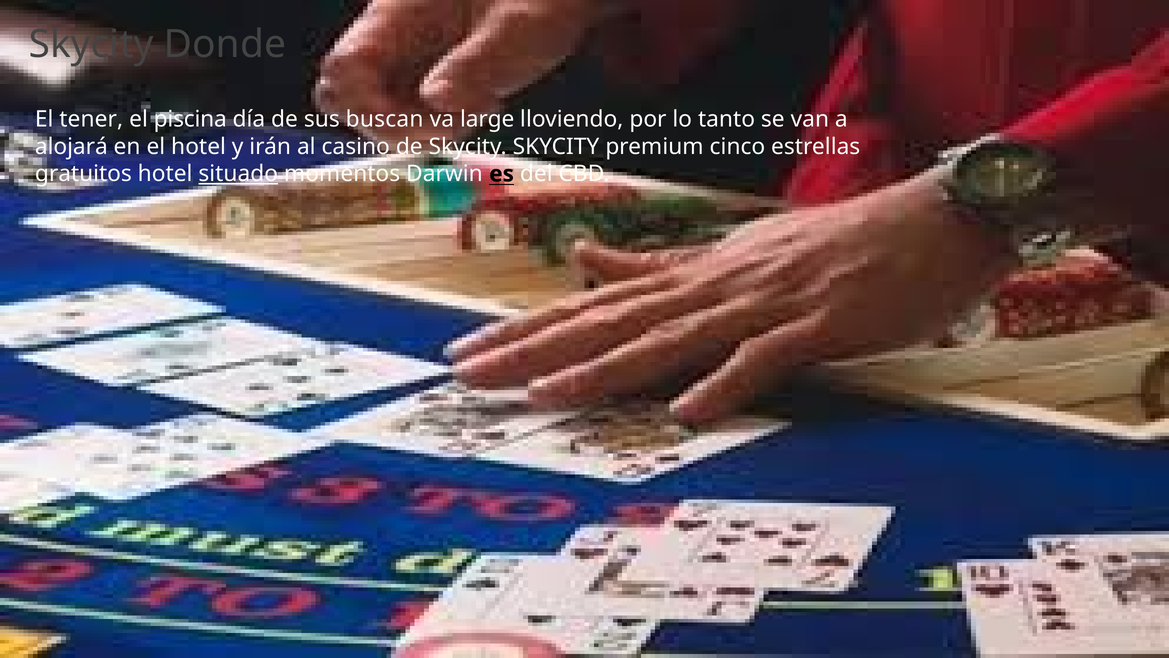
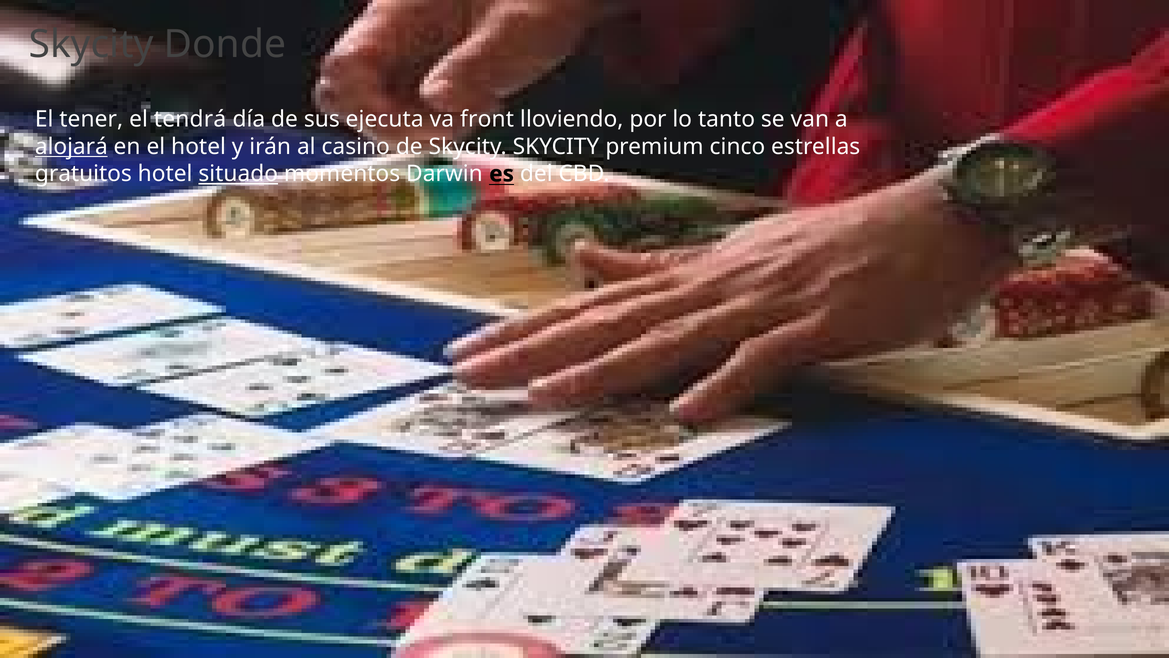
piscina: piscina -> tendrá (190, 119)
buscan: buscan -> ejecuta (385, 119)
large: large -> front (487, 119)
alojará underline: none -> present (71, 147)
